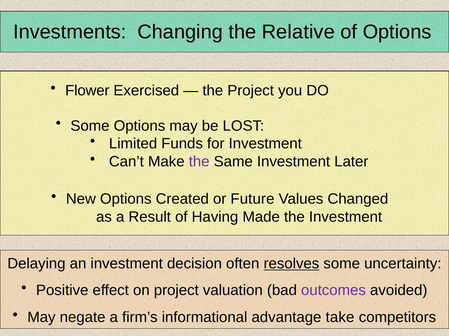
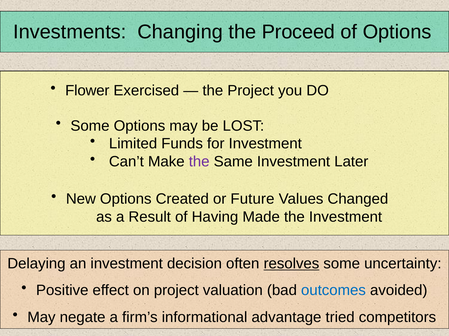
Relative: Relative -> Proceed (298, 32)
outcomes colour: purple -> blue (333, 291)
take: take -> tried (340, 318)
